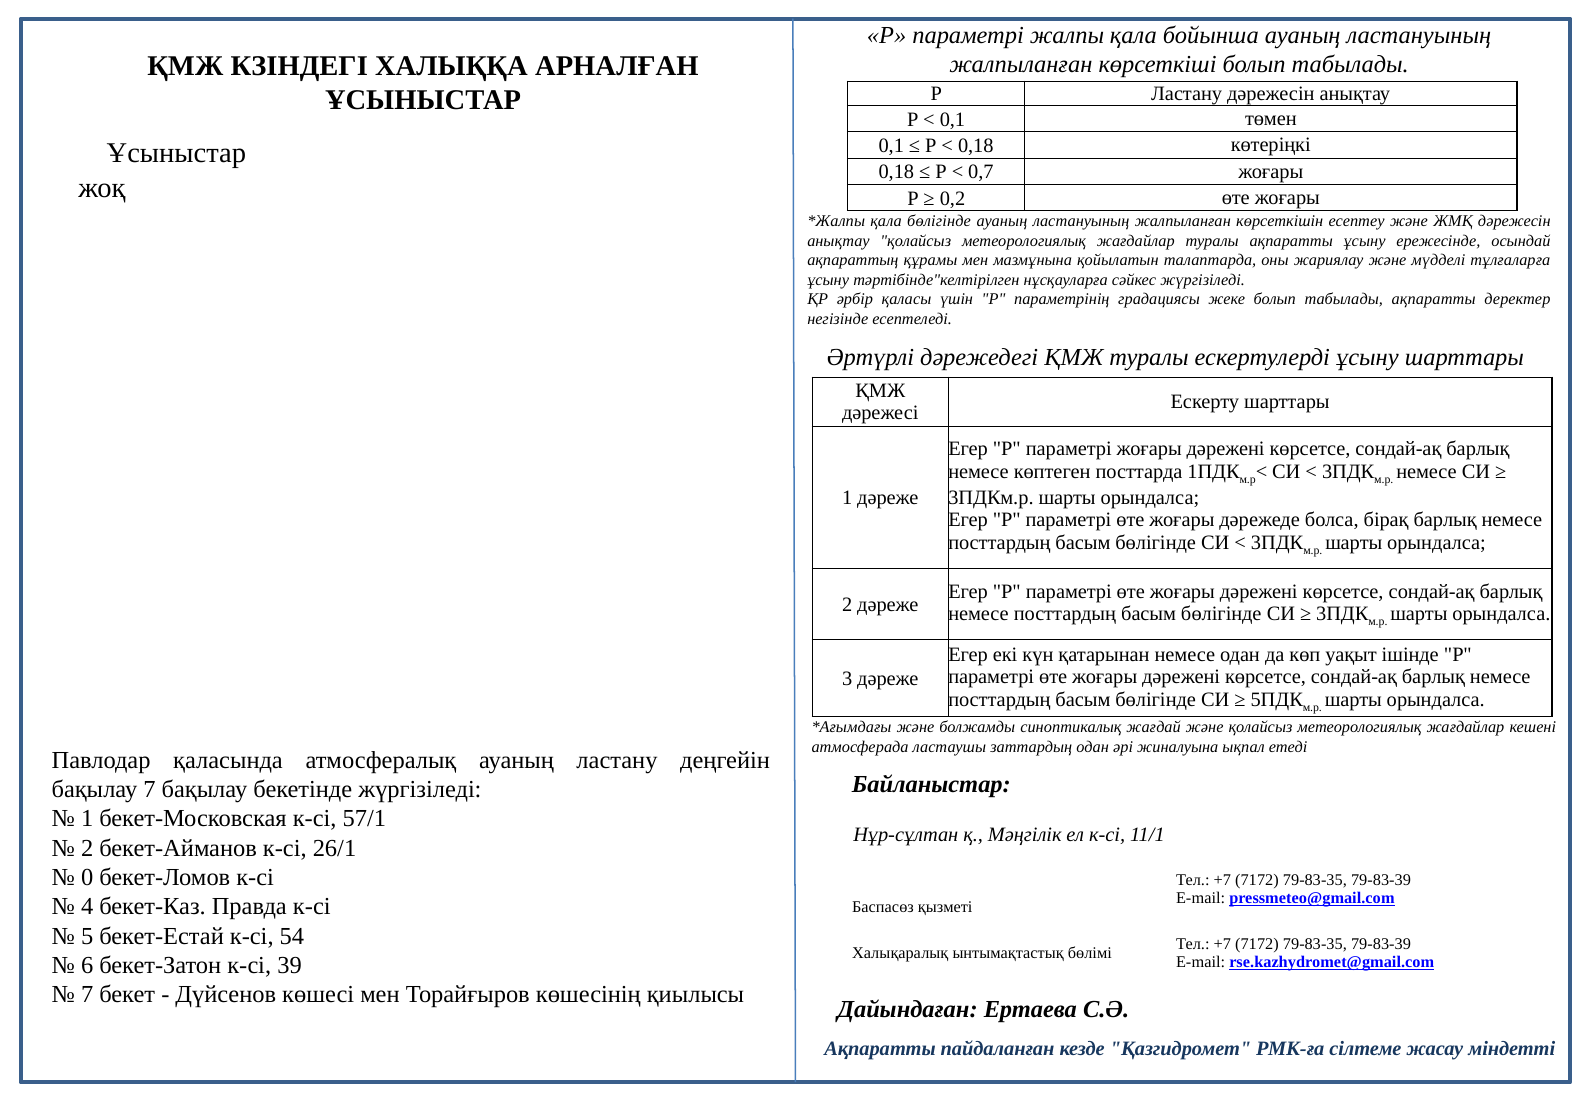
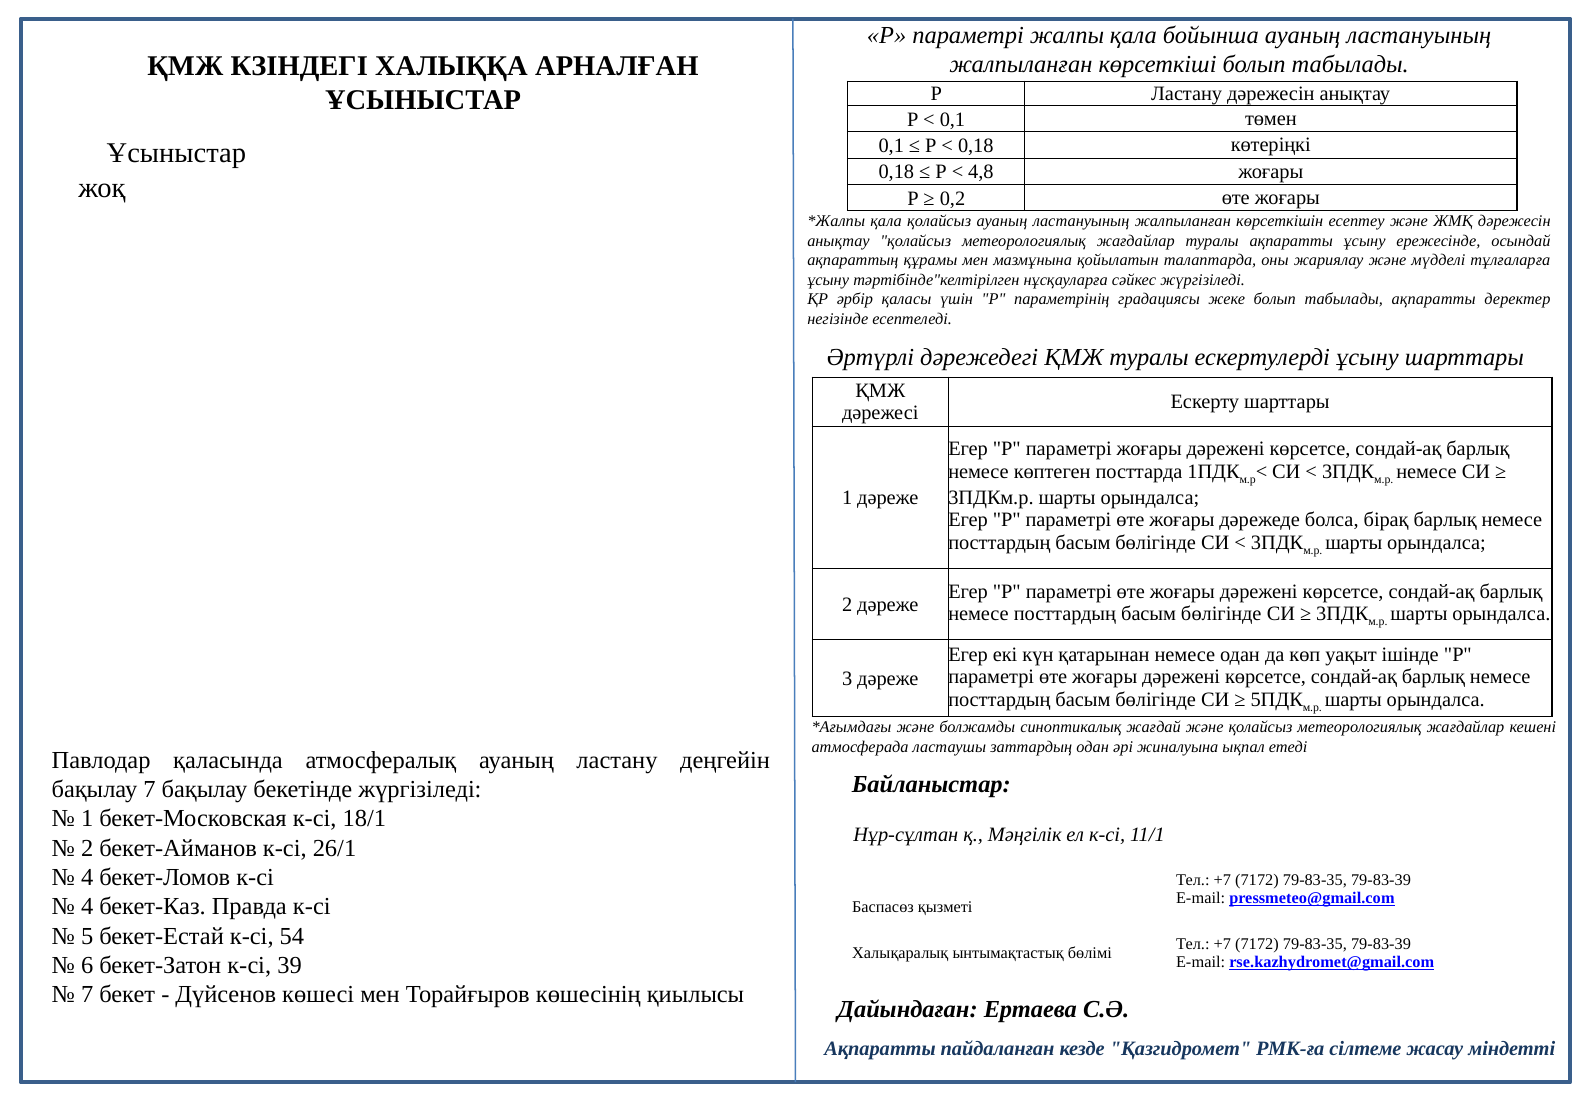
0,7: 0,7 -> 4,8 (981, 172)
қала бөлігінде: бөлігінде -> қолайсыз (939, 221)
57/1: 57/1 -> 18/1 (364, 819)
0: 0 -> 4 (87, 878)
